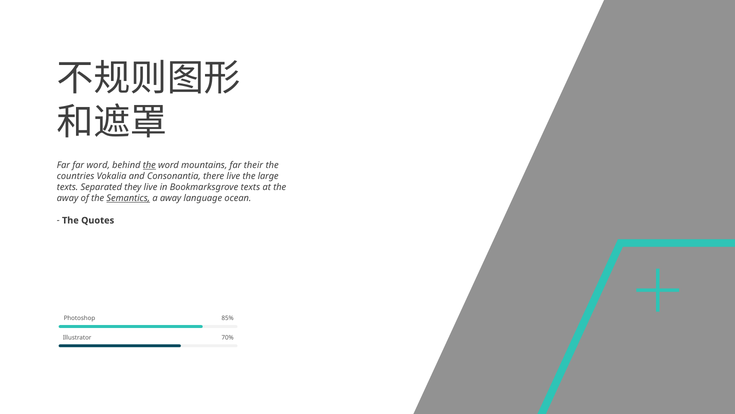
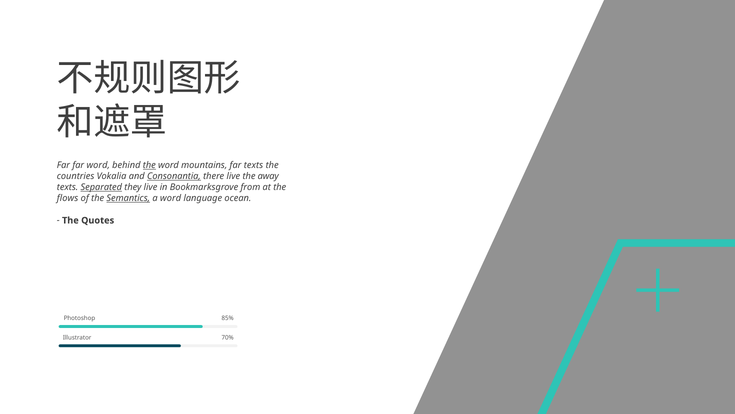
far their: their -> texts (253, 165)
Consonantia underline: none -> present (174, 176)
large: large -> away (268, 176)
Separated underline: none -> present (101, 187)
Bookmarksgrove texts: texts -> from (250, 187)
away: away -> flows (68, 198)
a away: away -> word (171, 198)
